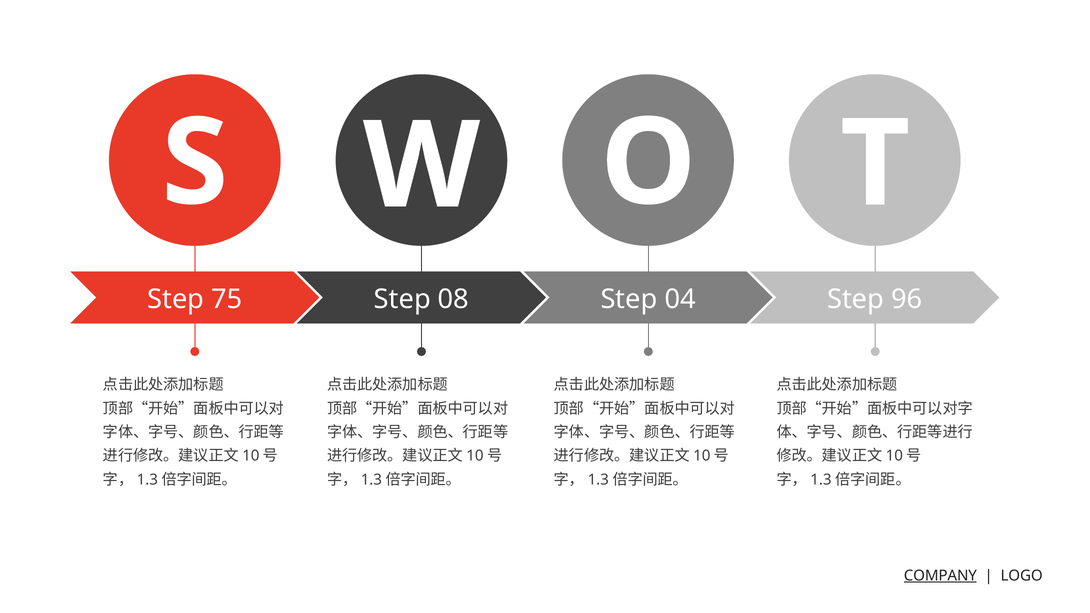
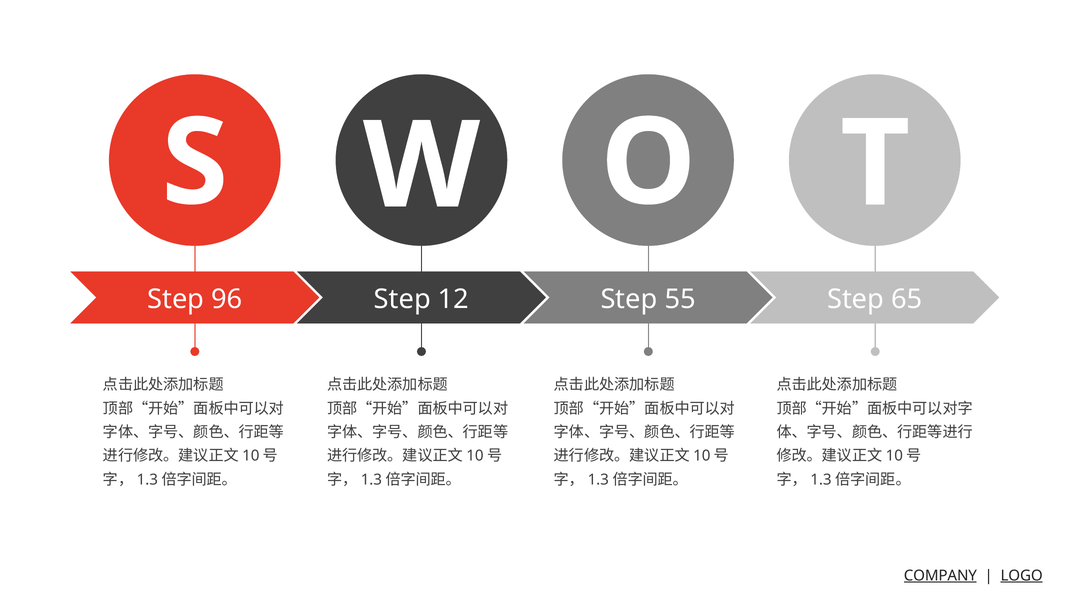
75: 75 -> 96 (227, 299)
08: 08 -> 12 (453, 299)
04: 04 -> 55 (680, 299)
96: 96 -> 65 (907, 299)
LOGO underline: none -> present (1022, 576)
